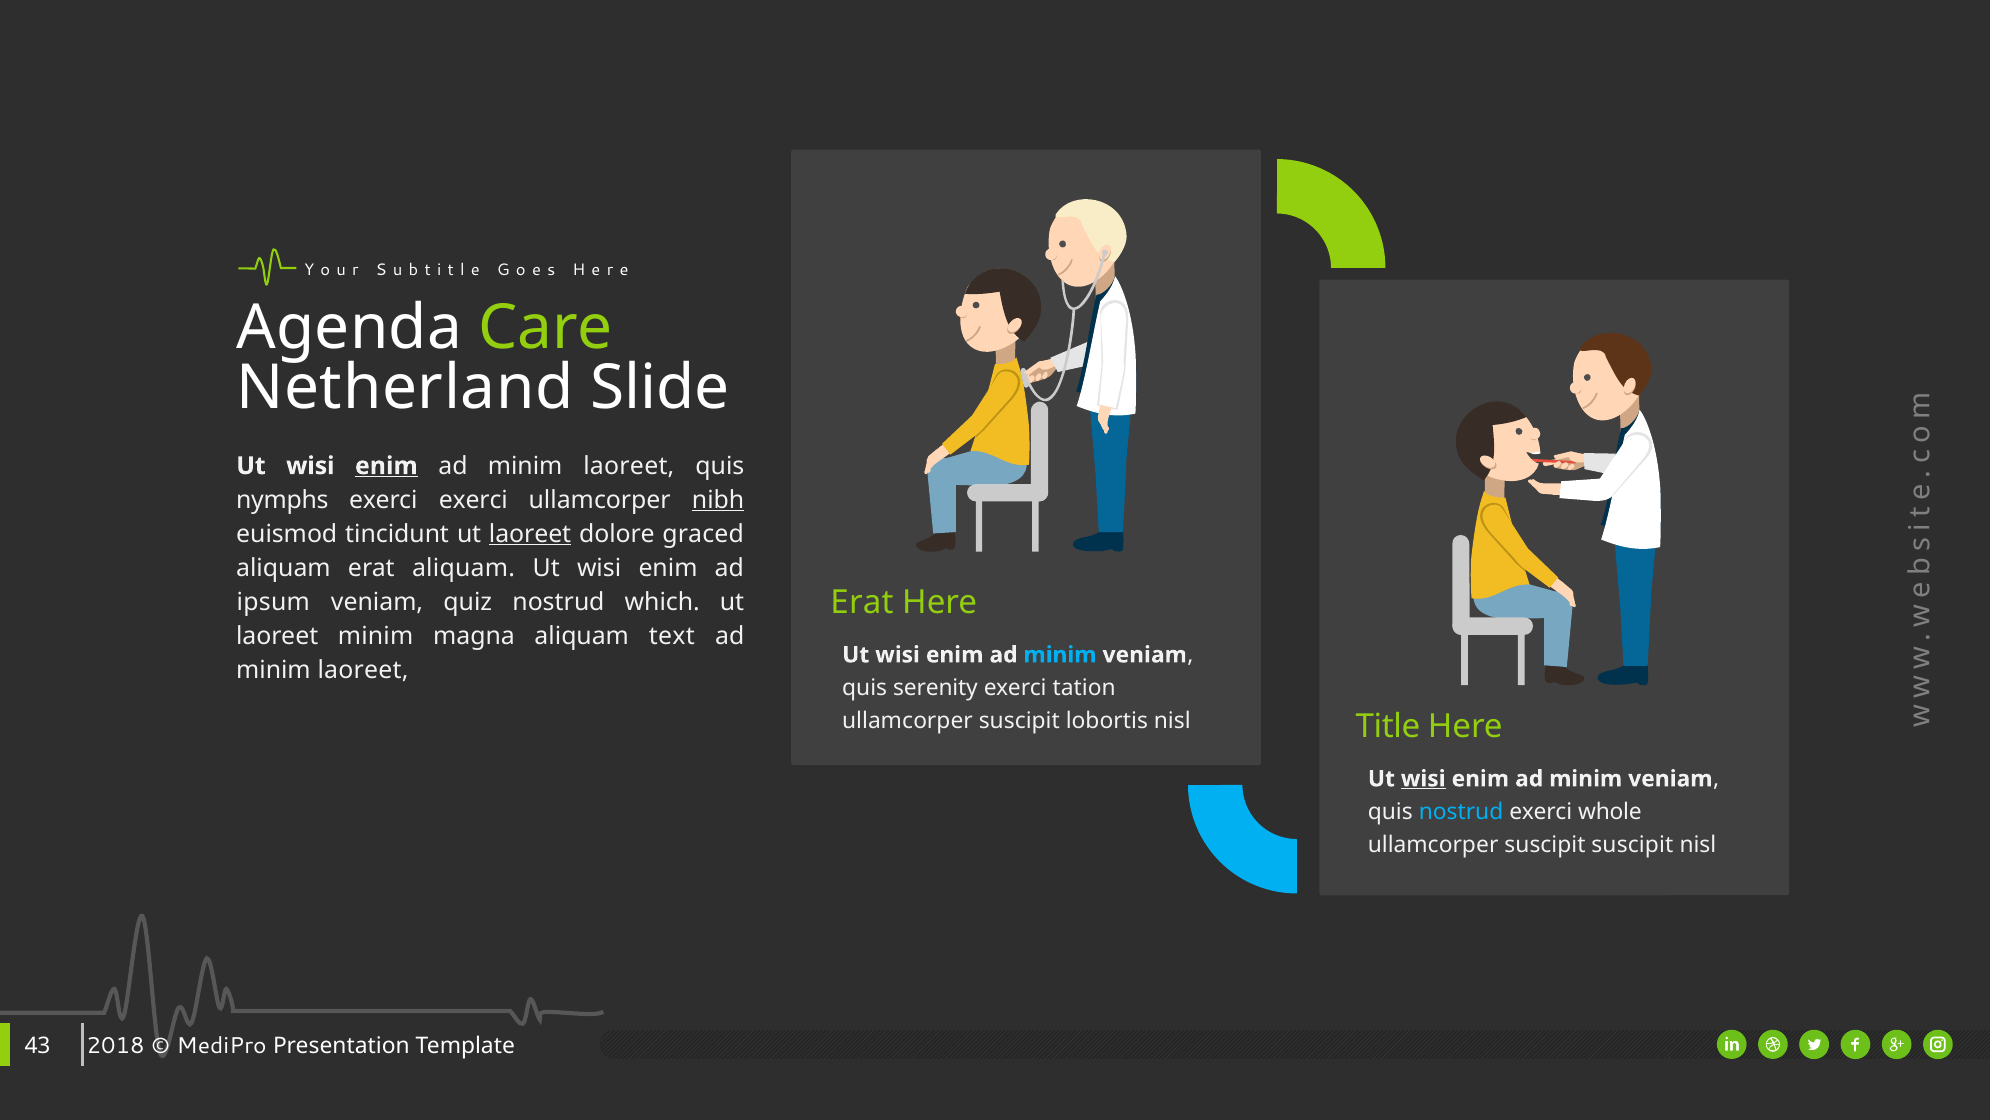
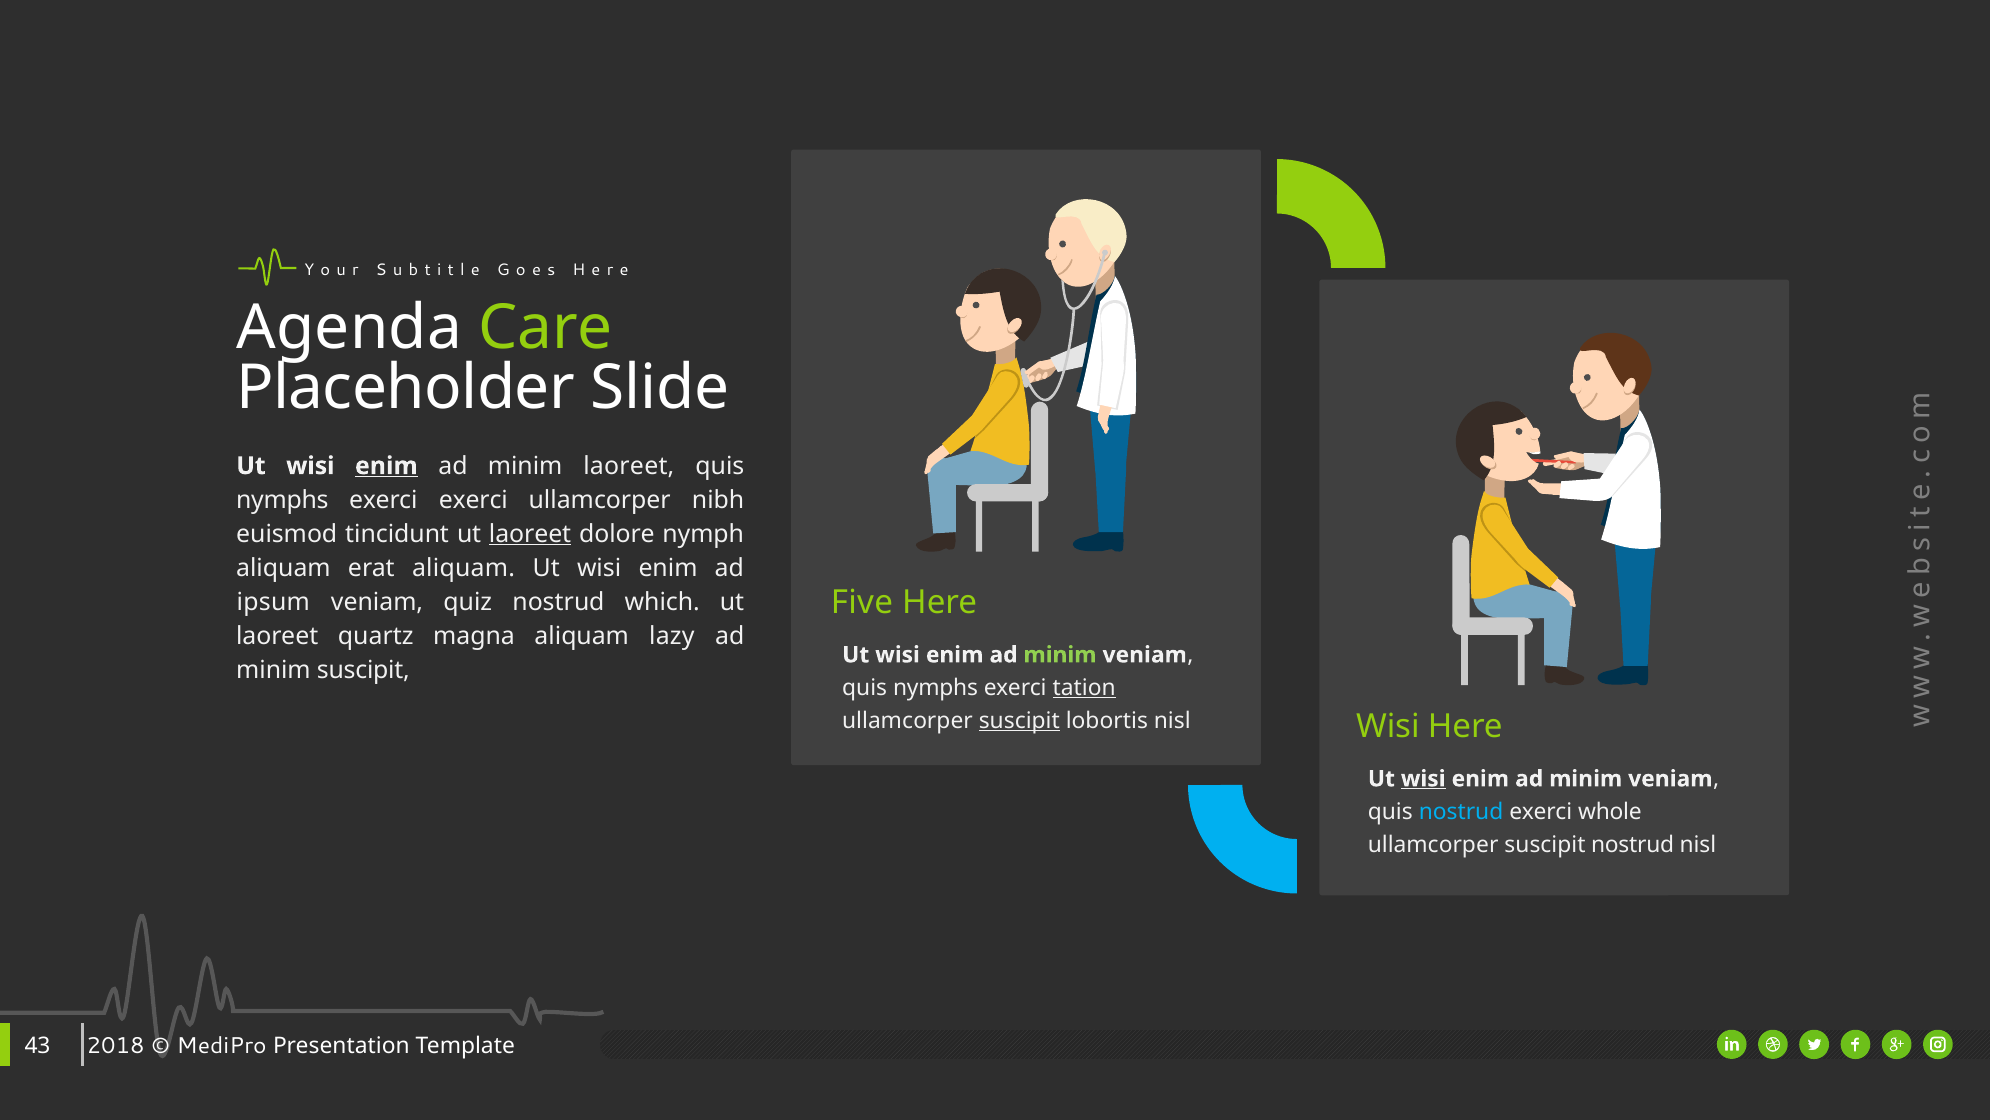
Netherland: Netherland -> Placeholder (406, 387)
nibh underline: present -> none (718, 500)
graced: graced -> nymph (703, 534)
Erat: Erat -> Five (862, 603)
laoreet minim: minim -> quartz (376, 636)
text: text -> lazy (672, 636)
minim colour: light blue -> light green (1060, 655)
laoreet: laoreet -> suscipit (363, 670)
serenity: serenity -> nymphs (936, 687)
tation underline: none -> present (1084, 687)
suscipit underline: none -> present (1019, 720)
Title: Title -> Wisi (1388, 727)
suscipit suscipit: suscipit -> nostrud (1633, 844)
